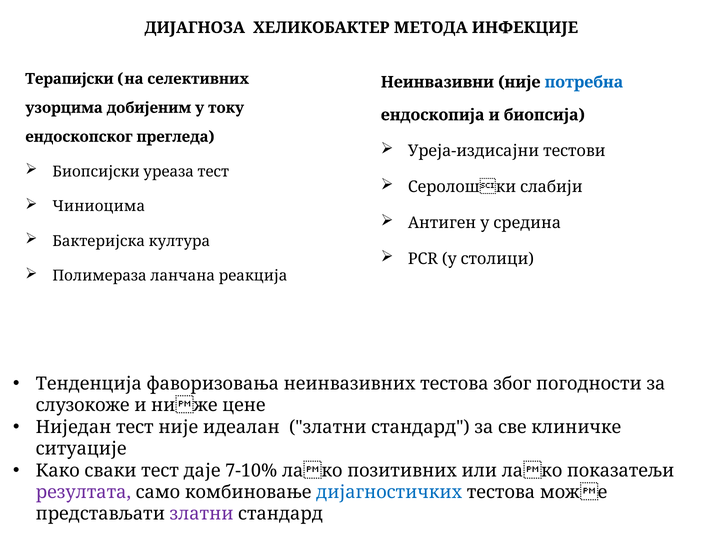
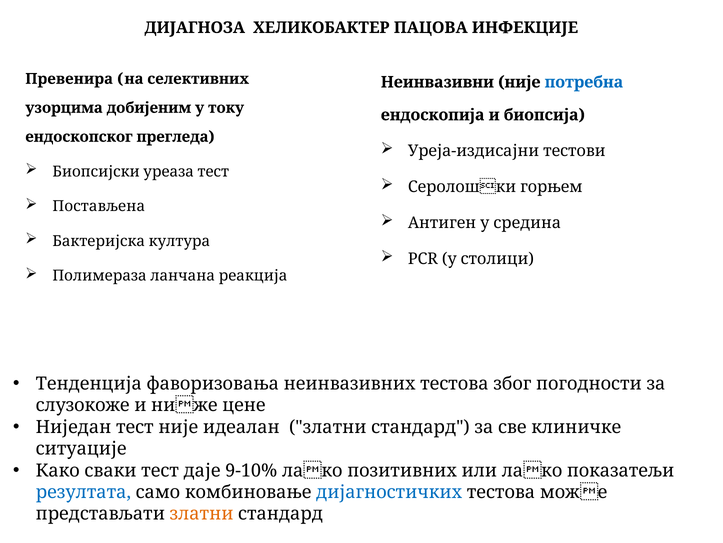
МЕТОДА: МЕТОДА -> ПАЦОВА (431, 28)
Терапијски: Терапијски -> Превенира (69, 79)
слабији: слабији -> горњем (551, 187)
Чиниоцима: Чиниоцима -> Постављена (99, 206)
7-10%: 7-10% -> 9-10% (251, 470)
резултата colour: purple -> blue (83, 492)
златни colour: purple -> orange (202, 513)
